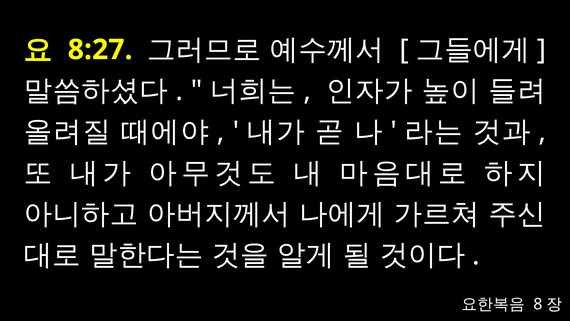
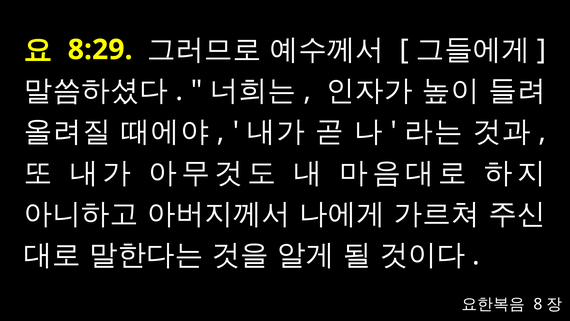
8:27: 8:27 -> 8:29 (100, 50)
